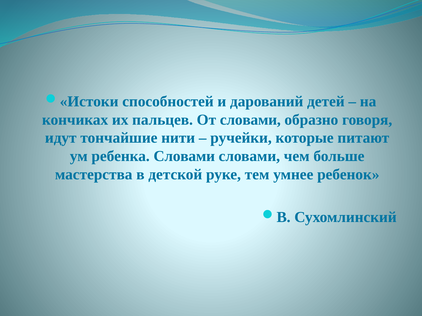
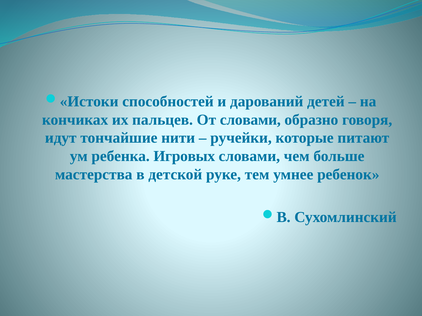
ребенка Словами: Словами -> Игровых (184, 156)
